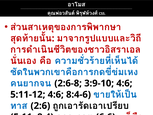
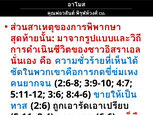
3:9-10 4:6: 4:6 -> 4:7 (124, 83)
5:11-12 4:6: 4:6 -> 3:6 (56, 94)
